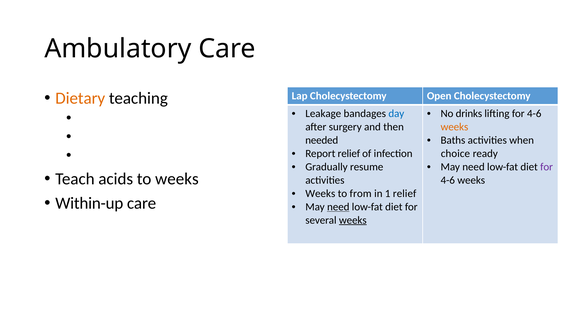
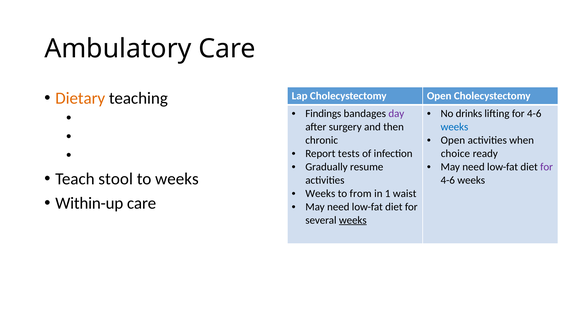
Leakage: Leakage -> Findings (323, 114)
day colour: blue -> purple (396, 114)
weeks colour: orange -> blue (454, 127)
Baths: Baths -> Open (453, 140)
needed: needed -> chronic (322, 140)
Report relief: relief -> tests (349, 154)
acids: acids -> stool (116, 179)
1 relief: relief -> waist (405, 194)
need underline: present -> none (338, 207)
